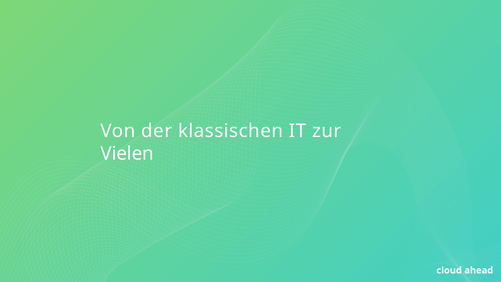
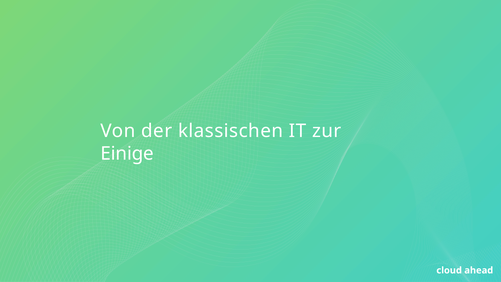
Vielen: Vielen -> Einige (127, 153)
